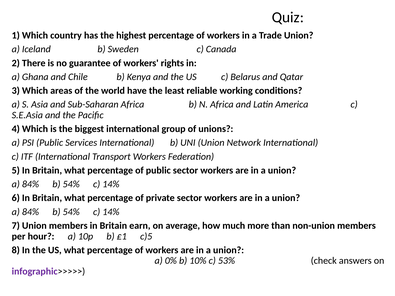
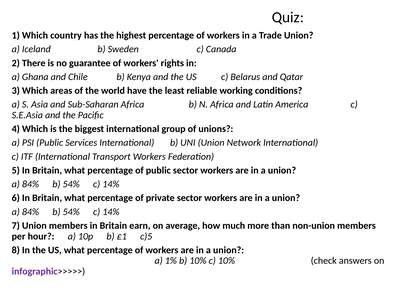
0%: 0% -> 1% (171, 261)
c 53%: 53% -> 10% (227, 261)
